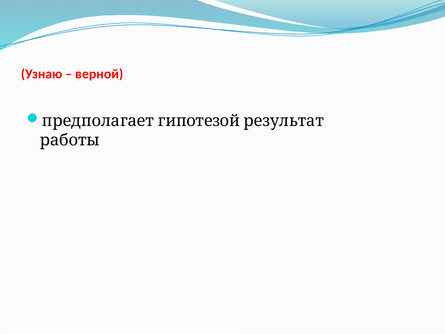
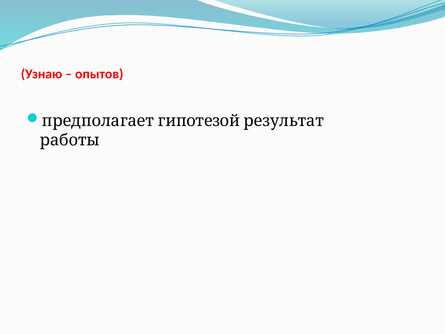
верной: верной -> опытов (99, 74)
